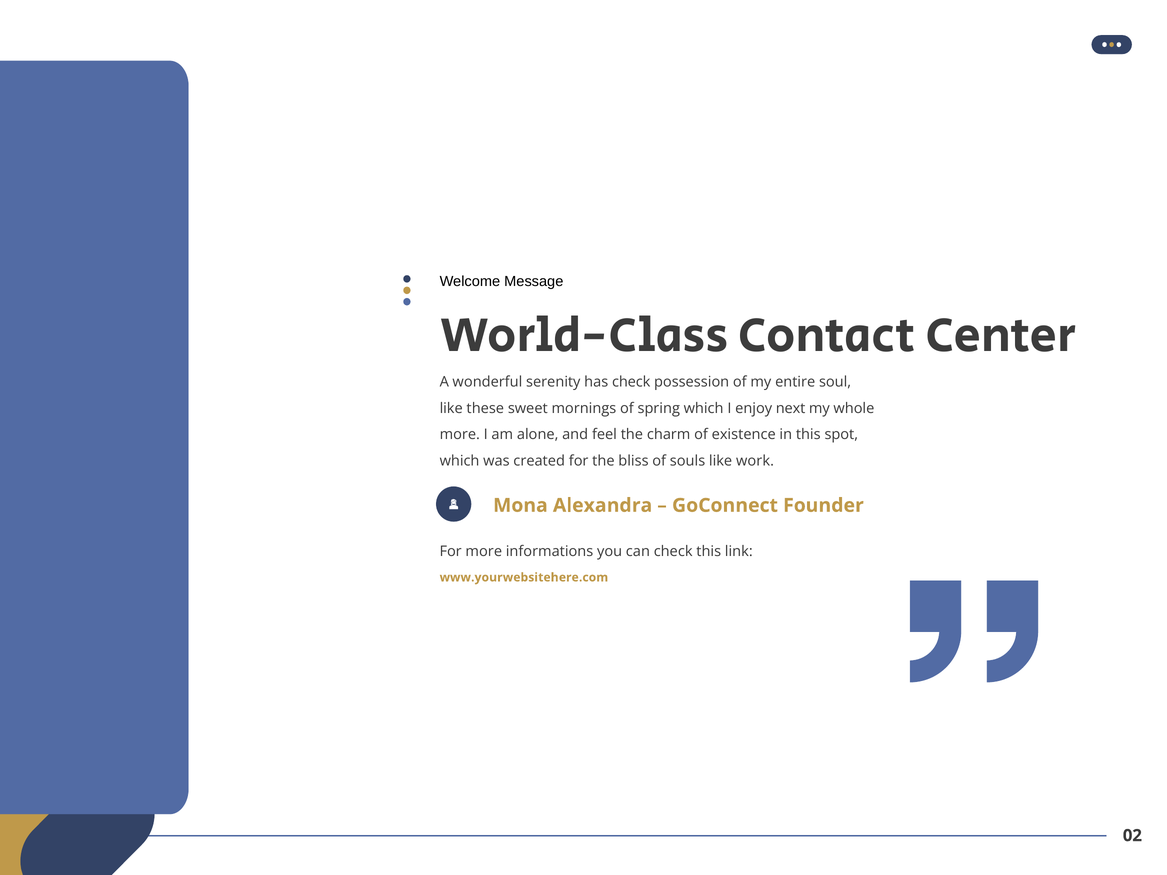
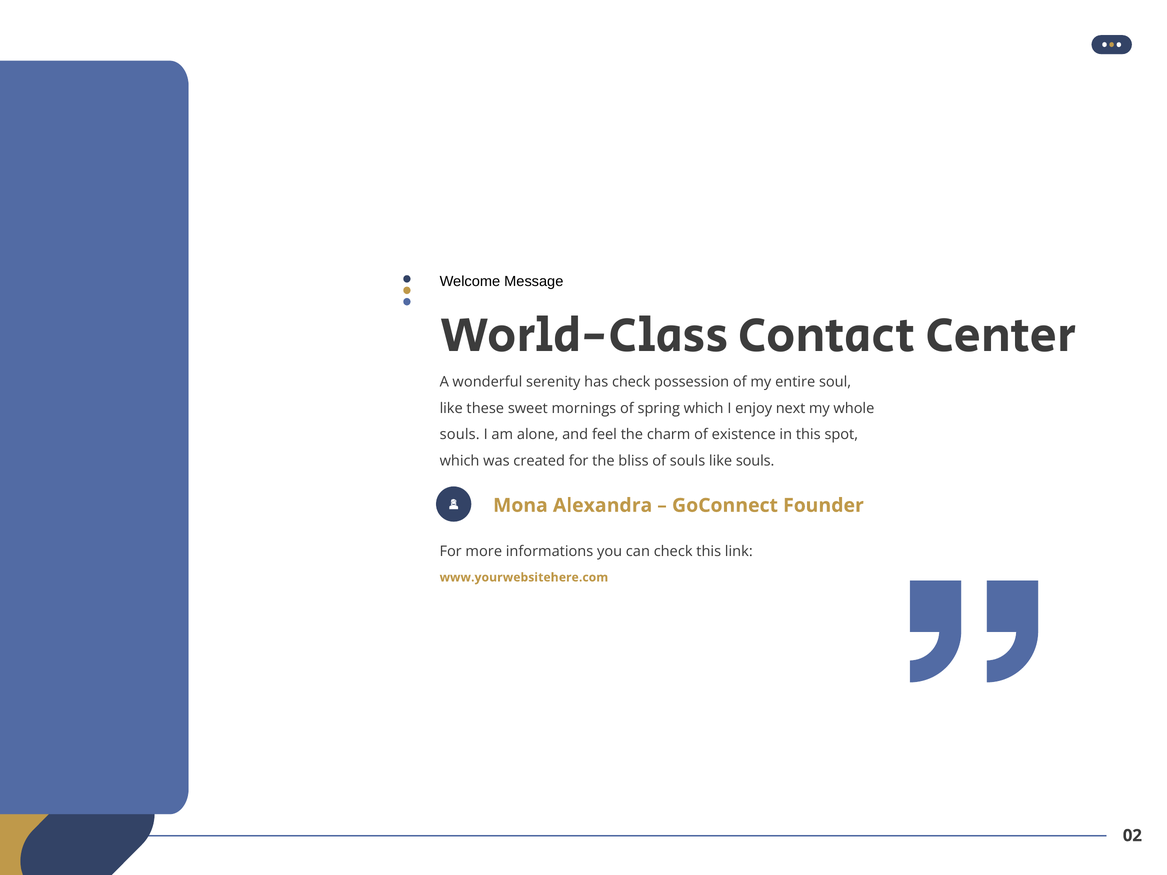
more: more -> souls (460, 435)
like work: work -> souls (755, 461)
